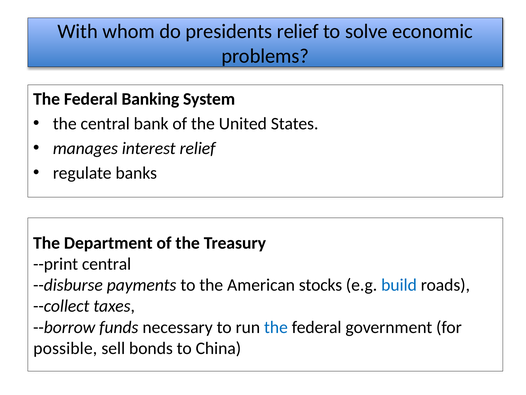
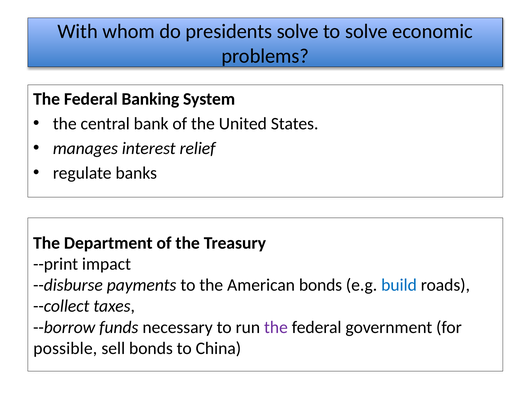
presidents relief: relief -> solve (298, 31)
--print central: central -> impact (107, 264)
American stocks: stocks -> bonds (321, 285)
the colour: blue -> purple (276, 327)
